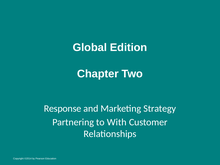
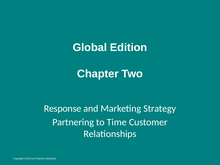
With: With -> Time (117, 122)
